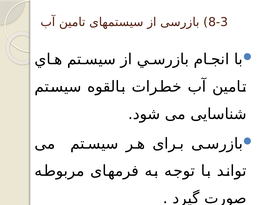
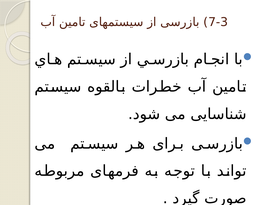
8-3: 8-3 -> 7-3 (218, 22)
